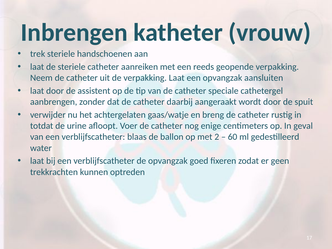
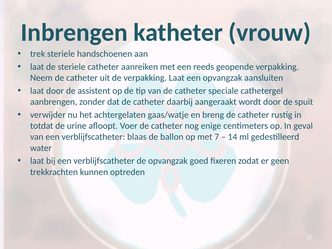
2: 2 -> 7 (217, 137)
60: 60 -> 14 (233, 137)
